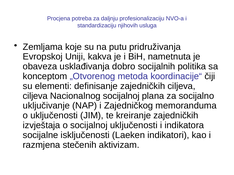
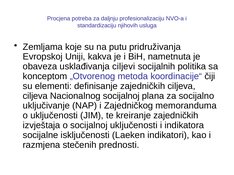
dobro: dobro -> ciljevi (124, 67)
aktivizam: aktivizam -> prednosti (119, 145)
